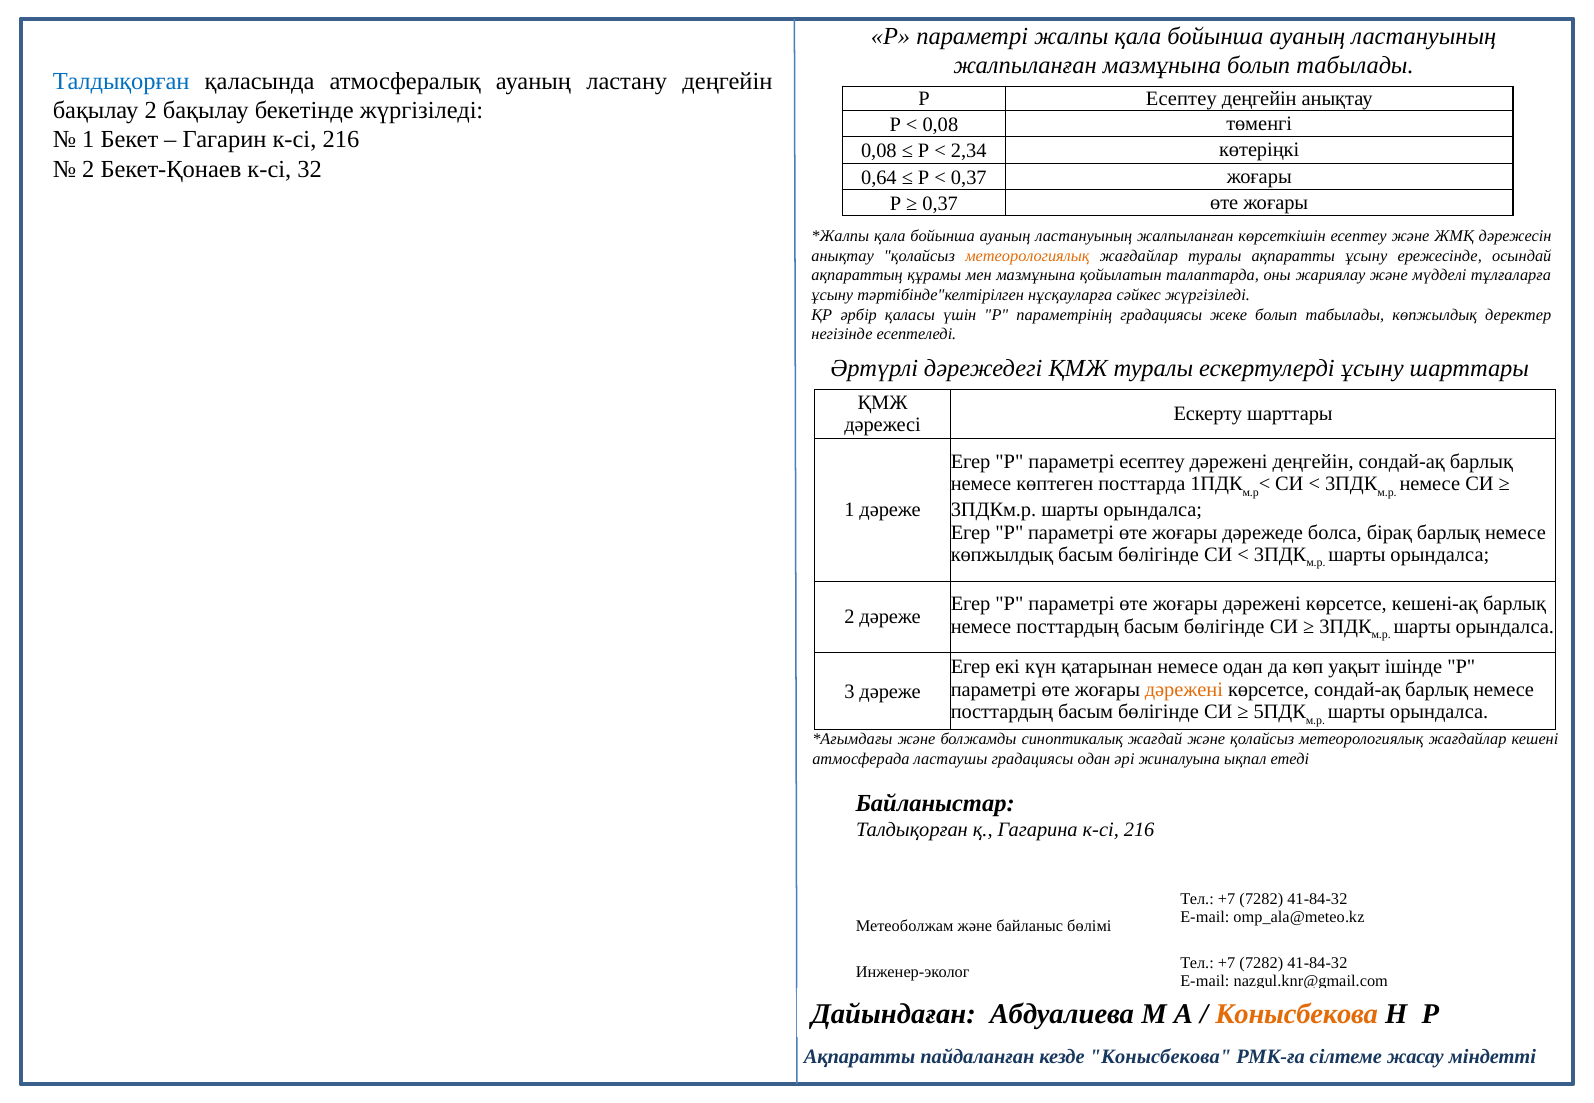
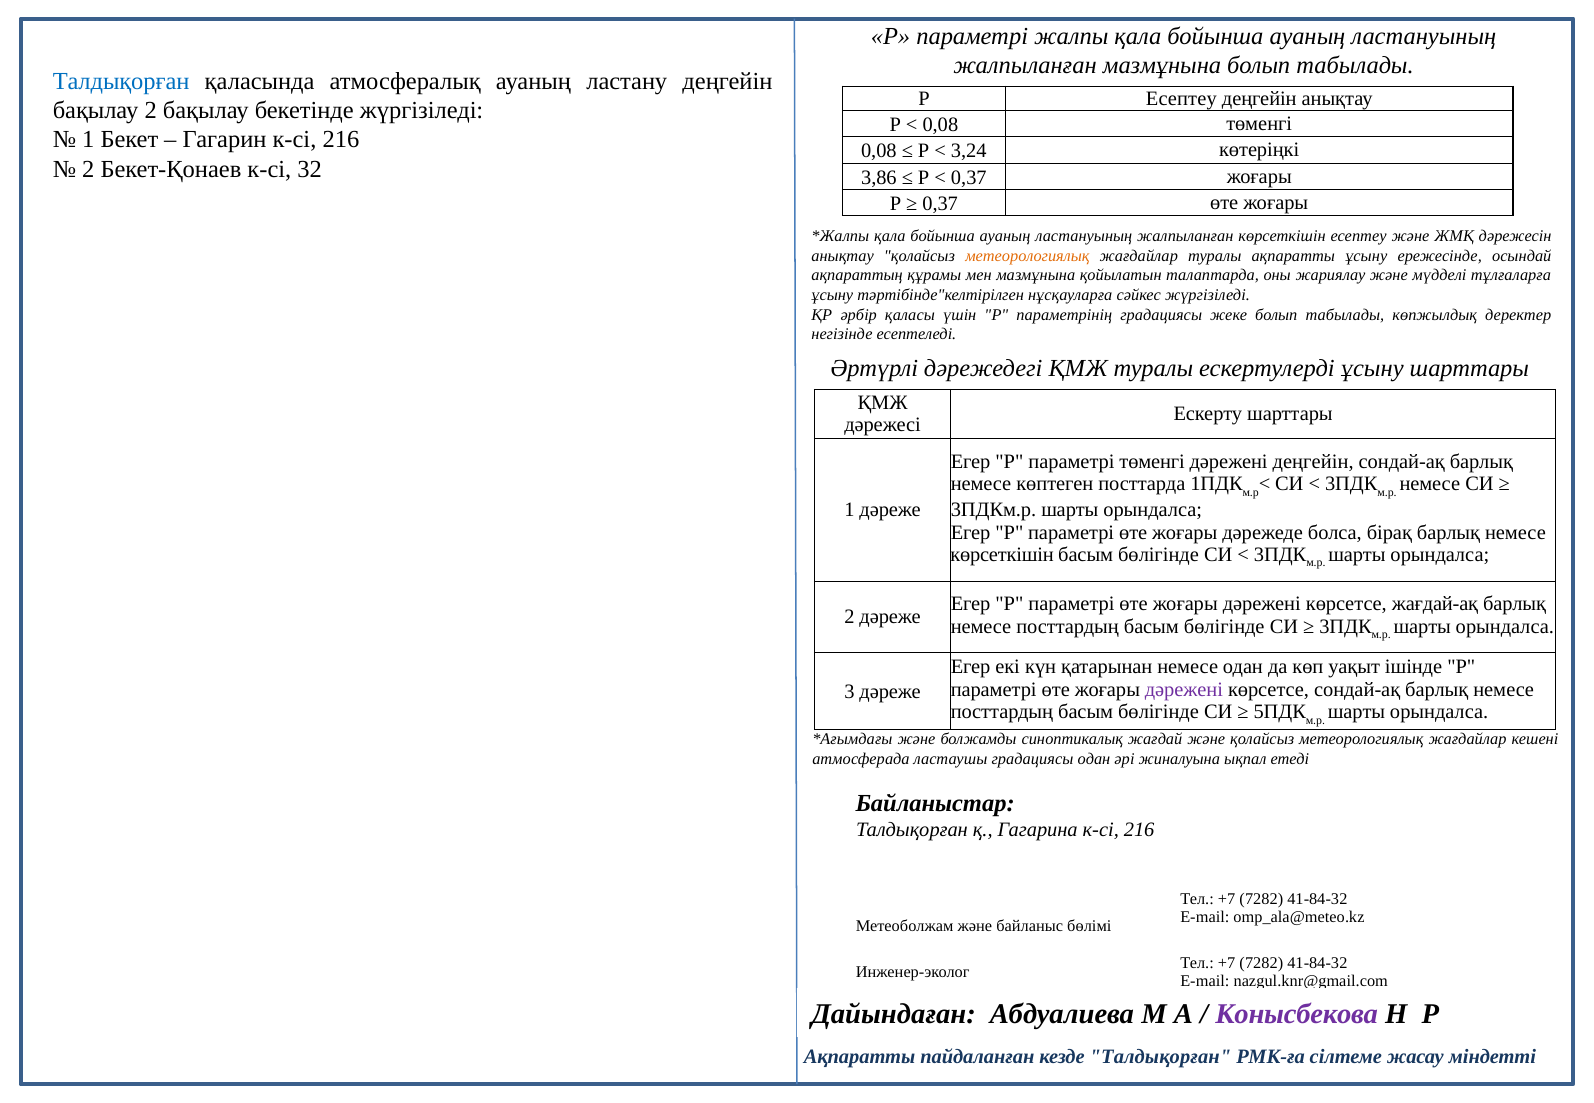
2,34: 2,34 -> 3,24 (969, 151)
0,64: 0,64 -> 3,86 (879, 177)
параметрі есептеу: есептеу -> төменгі (1152, 462)
көпжылдық: көпжылдық -> көрсеткішін (1002, 555)
кешені-ақ: кешені-ақ -> жағдай-ақ (1435, 604)
дәрежені colour: orange -> purple (1184, 690)
Конысбекова colour: orange -> purple (1297, 1015)
кезде Конысбекова: Конысбекова -> Талдықорған (1160, 1057)
